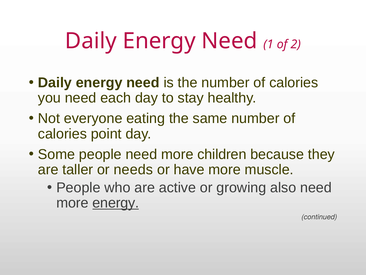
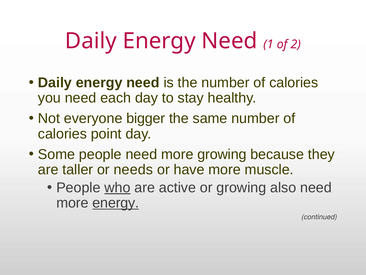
eating: eating -> bigger (146, 118)
more children: children -> growing (222, 154)
who underline: none -> present (117, 187)
